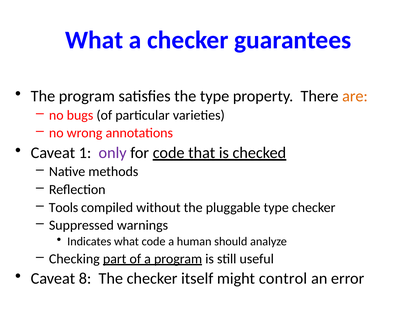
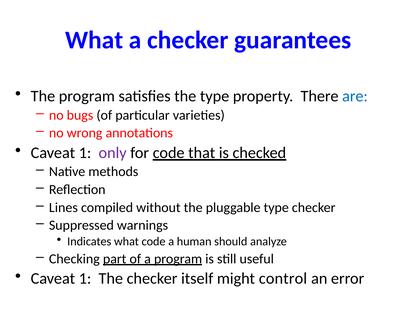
are colour: orange -> blue (355, 97)
Tools: Tools -> Lines (63, 208)
8: 8 -> 1 (85, 279)
